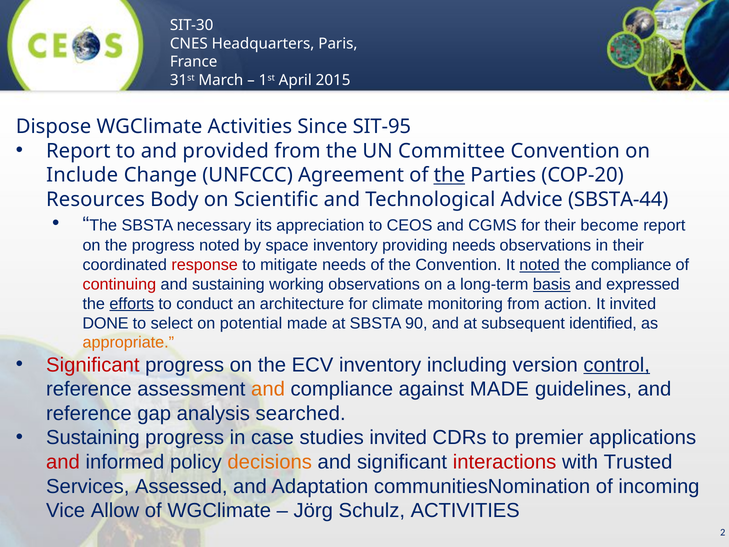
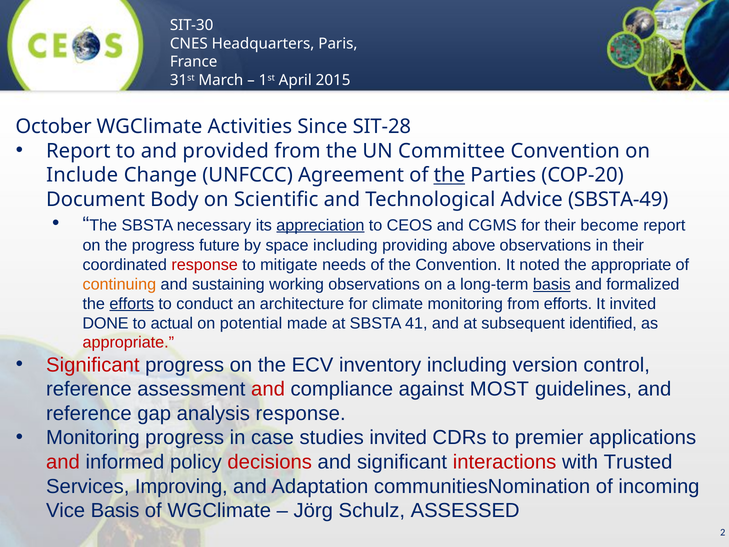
Dispose: Dispose -> October (54, 127)
SIT-95: SIT-95 -> SIT-28 (382, 127)
Resources: Resources -> Document (96, 199)
SBSTA-44: SBSTA-44 -> SBSTA-49 (618, 199)
appreciation underline: none -> present (320, 225)
progress noted: noted -> future (219, 245)
space inventory: inventory -> including (345, 245)
providing needs: needs -> above (474, 245)
noted underline: present -> none (540, 265)
the compliance: compliance -> appropriate (631, 265)
continuing colour: red -> orange (119, 284)
expressed: expressed -> formalized (643, 284)
from action: action -> efforts (568, 304)
select: select -> actual (172, 323)
90: 90 -> 41 (416, 323)
appropriate colour: orange -> red (128, 342)
control underline: present -> none (617, 365)
and colour: orange -> red (268, 389)
against MADE: MADE -> MOST (499, 389)
analysis searched: searched -> response (301, 413)
Sustaining: Sustaining -> Monitoring (93, 438)
decisions colour: orange -> red (270, 462)
Assessed: Assessed -> Improving (181, 486)
Vice Allow: Allow -> Basis (115, 511)
Schulz ACTIVITIES: ACTIVITIES -> ASSESSED (465, 511)
